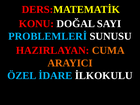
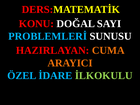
İLKOKULU colour: white -> light green (104, 76)
